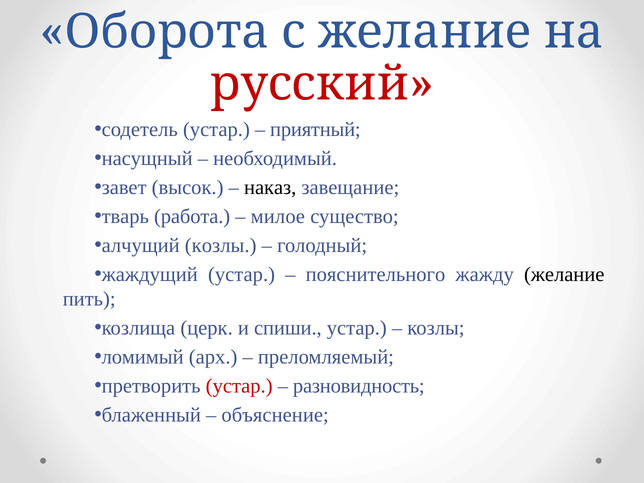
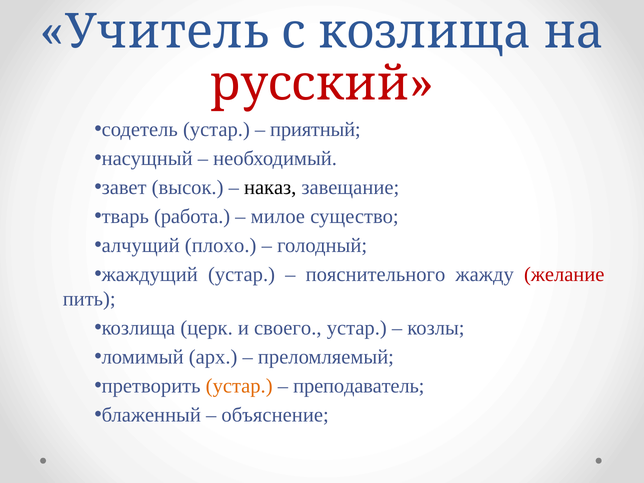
Оборота: Оборота -> Учитель (154, 32)
с желание: желание -> козлища (425, 32)
алчущий козлы: козлы -> плохо (221, 246)
желание colour: black -> red (564, 274)
спиши: спиши -> своего (288, 328)
устар colour: red -> orange (239, 386)
разновидность: разновидность -> преподаватель (359, 386)
